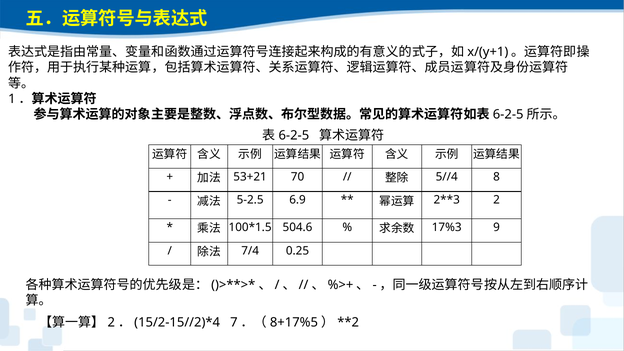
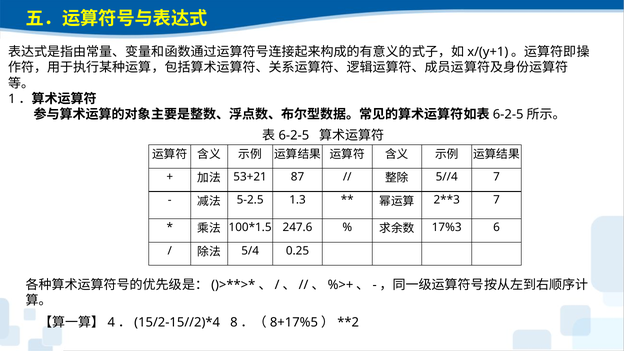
70: 70 -> 87 (298, 177)
5//4 8: 8 -> 7 (496, 177)
6.9: 6.9 -> 1.3 (298, 200)
2: 2 -> 7 (496, 200)
504.6: 504.6 -> 247.6 (298, 227)
9: 9 -> 6 (496, 227)
7/4: 7/4 -> 5/4 (250, 251)
2: 2 -> 4 (111, 322)
7: 7 -> 8 (234, 322)
